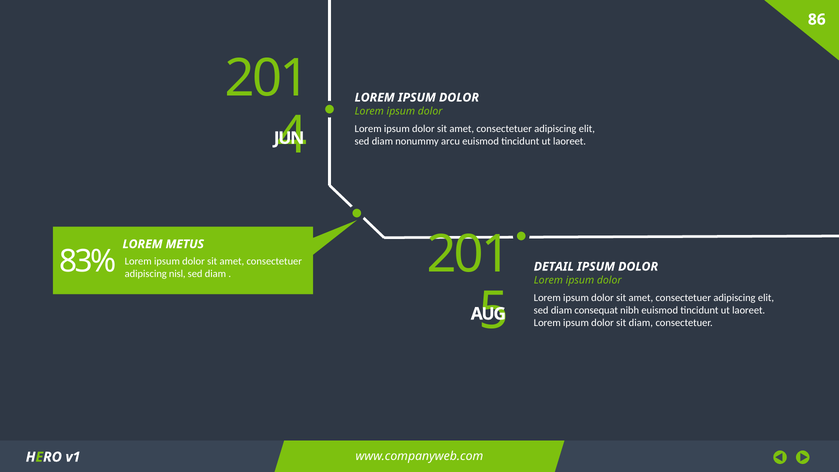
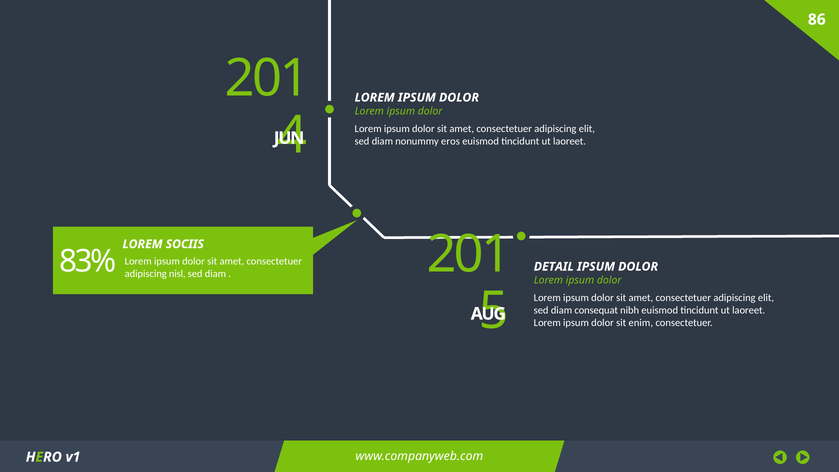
arcu: arcu -> eros (450, 141)
METUS: METUS -> SOCIIS (185, 244)
sit diam: diam -> enim (641, 323)
